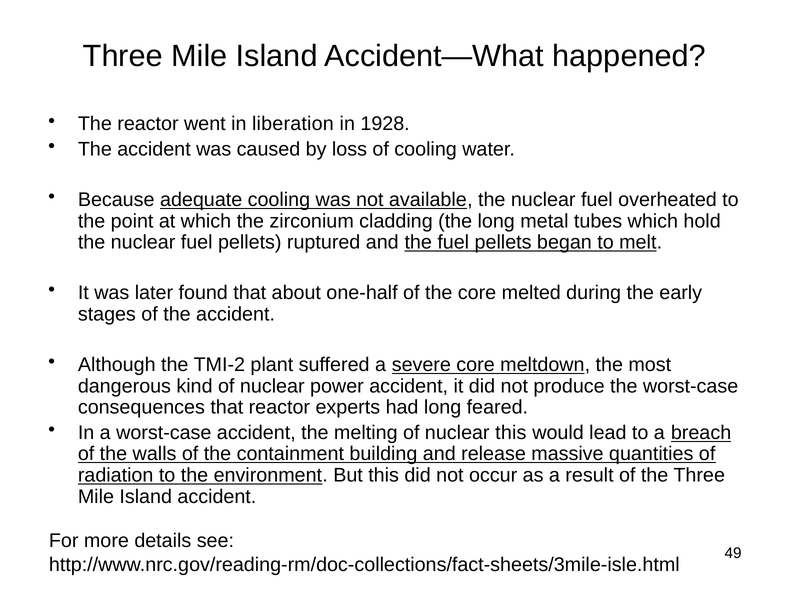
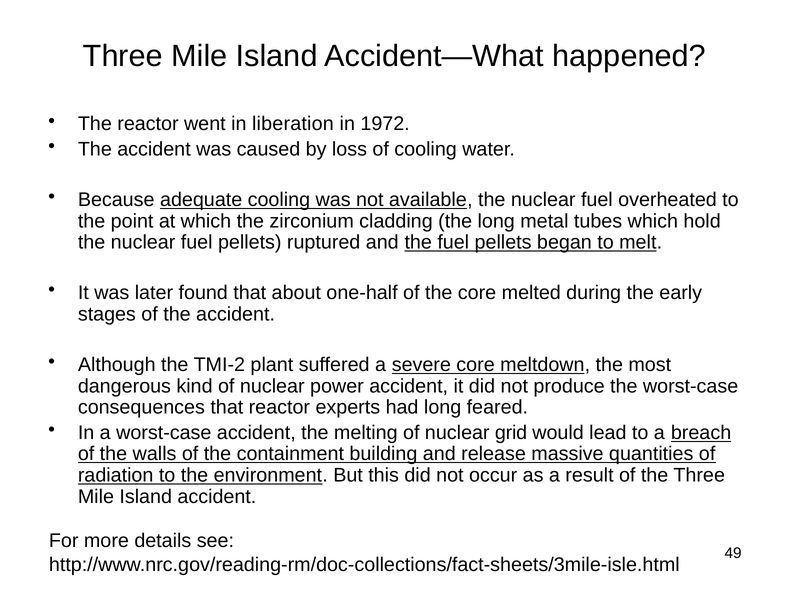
1928: 1928 -> 1972 (385, 124)
nuclear this: this -> grid (511, 432)
